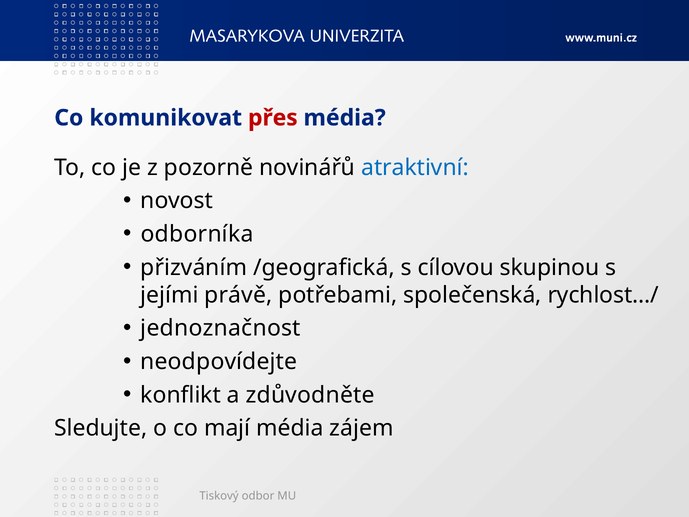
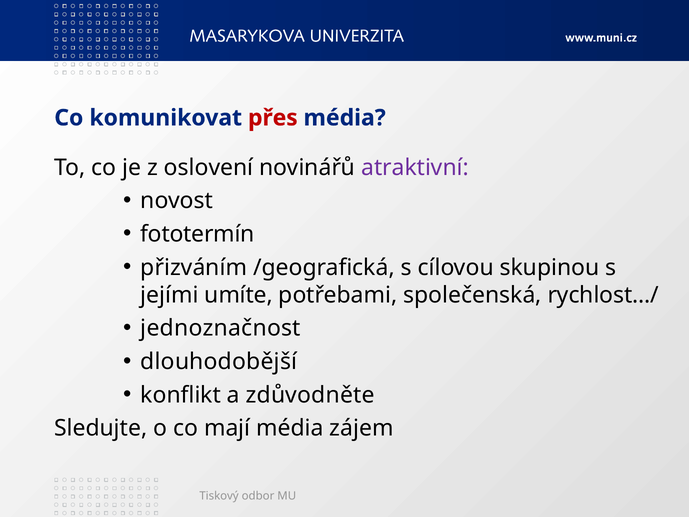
pozorně: pozorně -> oslovení (209, 167)
atraktivní colour: blue -> purple (415, 167)
odborníka: odborníka -> fototermín (197, 234)
právě: právě -> umíte (239, 295)
neodpovídejte: neodpovídejte -> dlouhodobější (219, 362)
